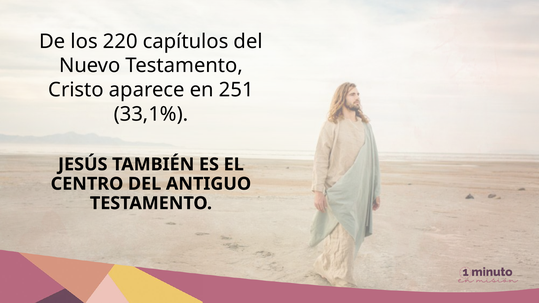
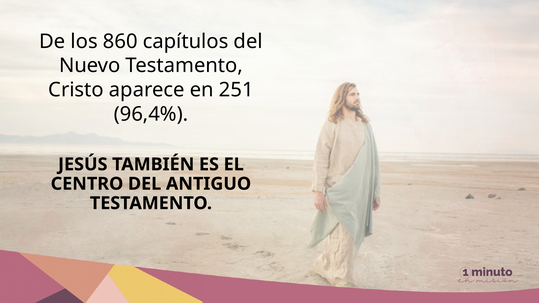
220: 220 -> 860 (120, 41)
33,1%: 33,1% -> 96,4% (151, 114)
